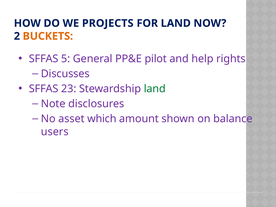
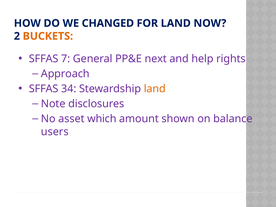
PROJECTS: PROJECTS -> CHANGED (108, 23)
5: 5 -> 7 (66, 59)
pilot: pilot -> next (156, 59)
Discusses: Discusses -> Approach (65, 74)
23: 23 -> 34 (69, 89)
land colour: green -> orange (155, 89)
